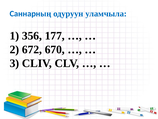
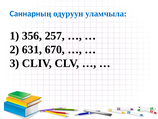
177: 177 -> 257 (55, 36)
672: 672 -> 631 (32, 49)
